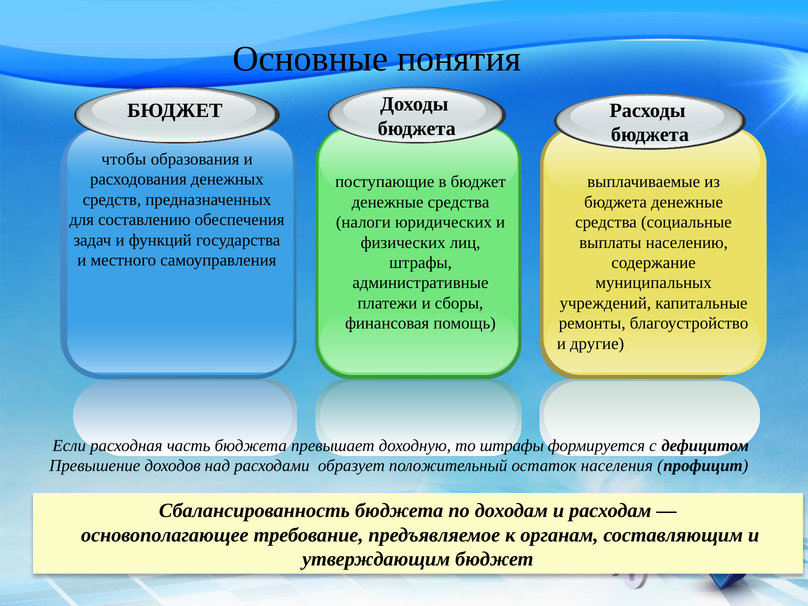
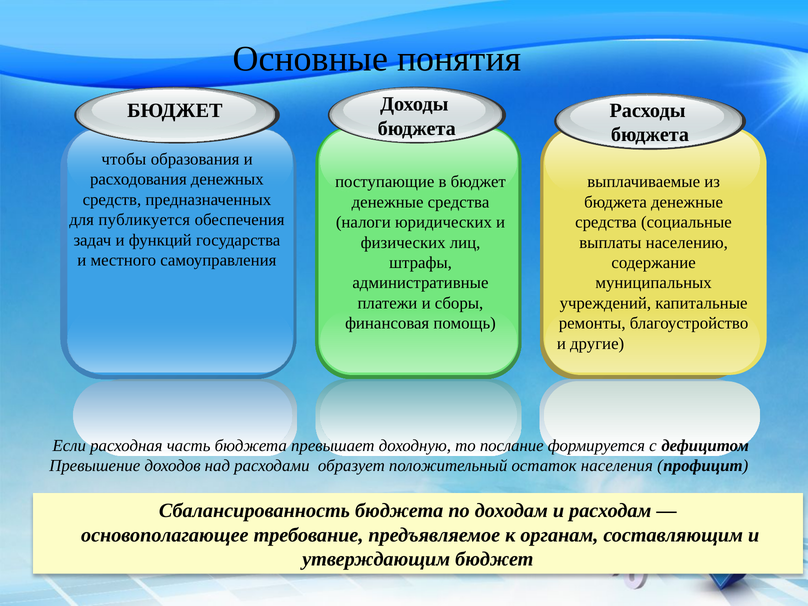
составлению: составлению -> публикуется (144, 220)
то штрафы: штрафы -> послание (512, 445)
